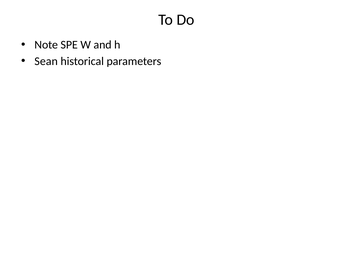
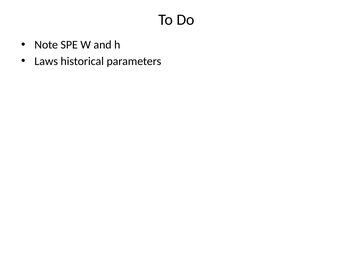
Sean: Sean -> Laws (46, 61)
